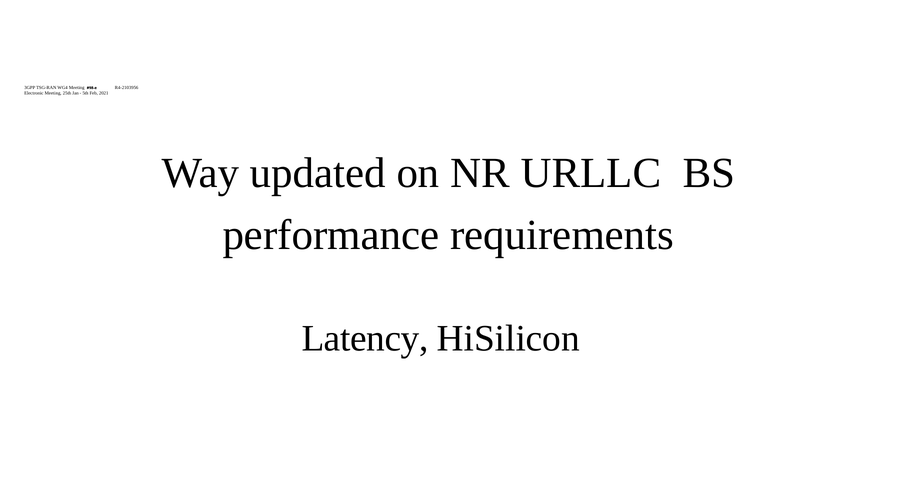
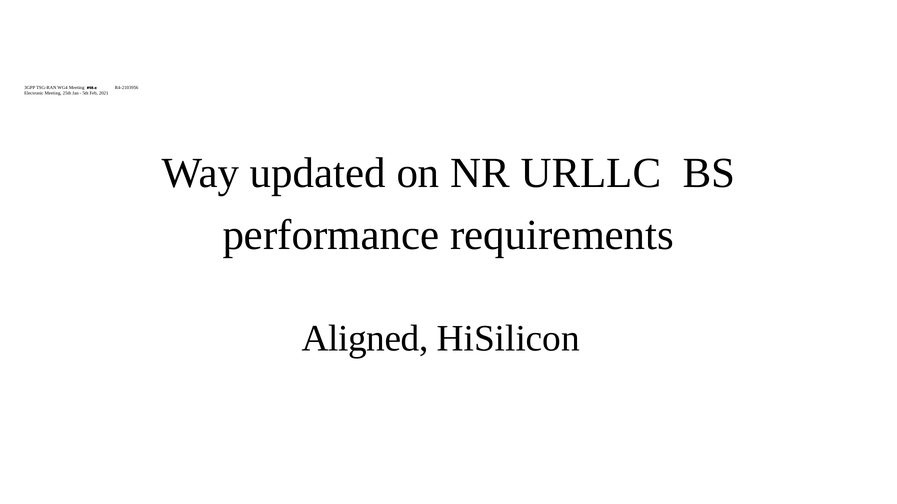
Latency: Latency -> Aligned (365, 339)
